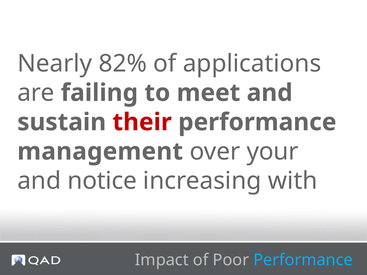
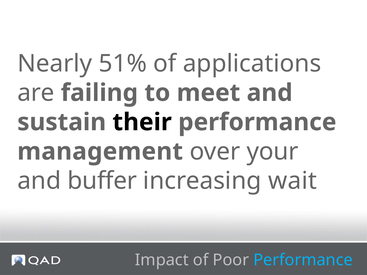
82%: 82% -> 51% (123, 64)
their colour: red -> black (142, 122)
notice: notice -> buffer (102, 181)
with: with -> wait (293, 181)
